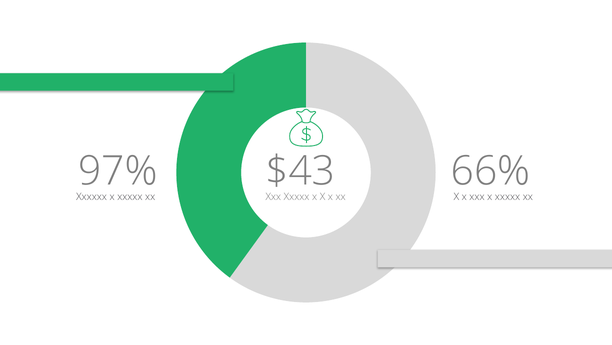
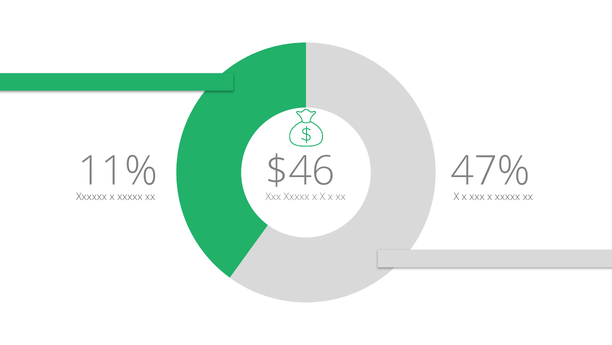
97%: 97% -> 11% (118, 171)
$43: $43 -> $46 (300, 171)
66%: 66% -> 47% (491, 171)
